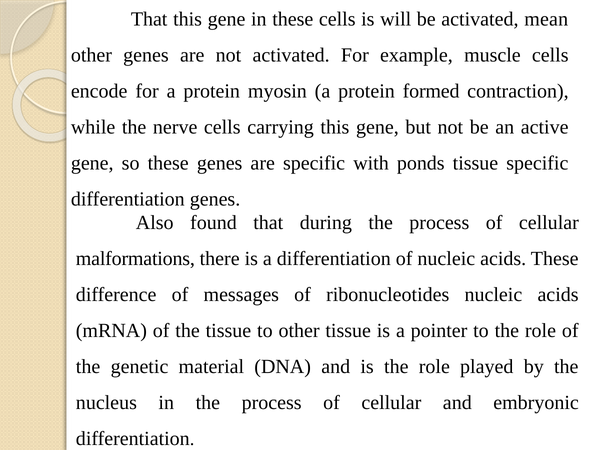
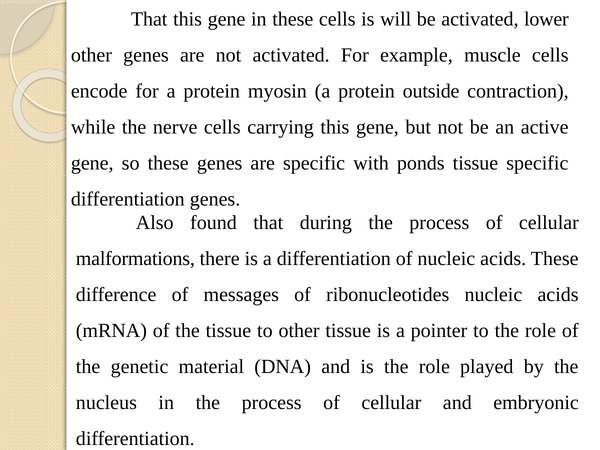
mean: mean -> lower (546, 19)
formed: formed -> outside (431, 91)
